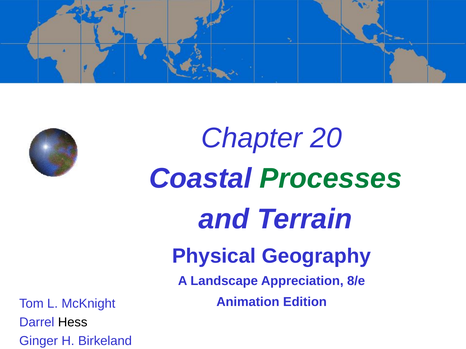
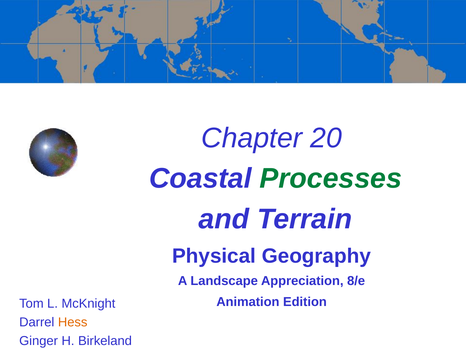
Hess colour: black -> orange (73, 323)
